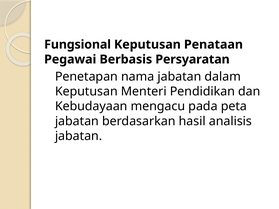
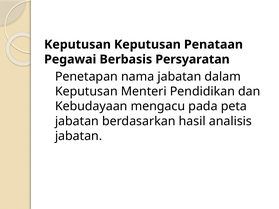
Fungsional: Fungsional -> Keputusan (77, 45)
